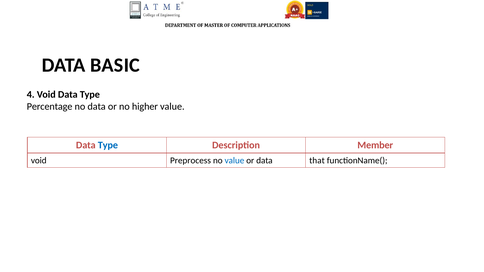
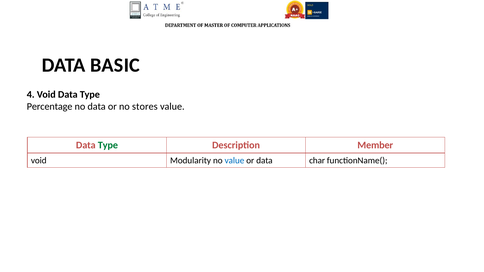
higher: higher -> stores (145, 107)
Type colour: blue -> green (108, 145)
Preprocess: Preprocess -> Modularity (191, 161)
that: that -> char (317, 161)
